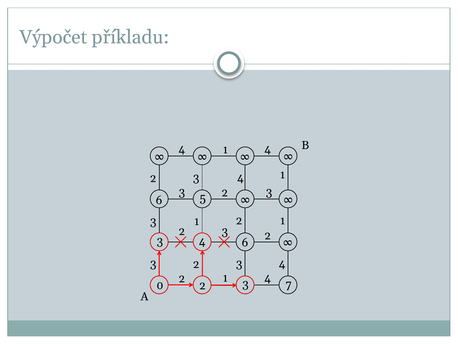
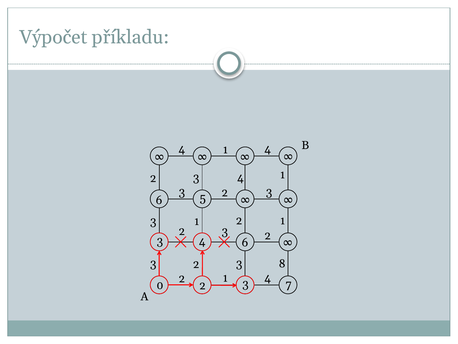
4: 4 -> 8 (282, 263)
